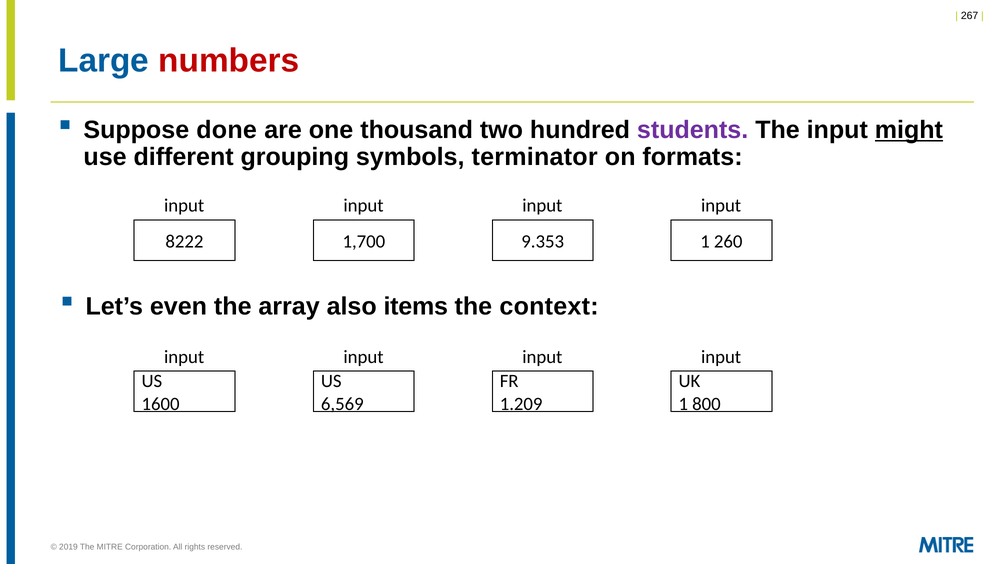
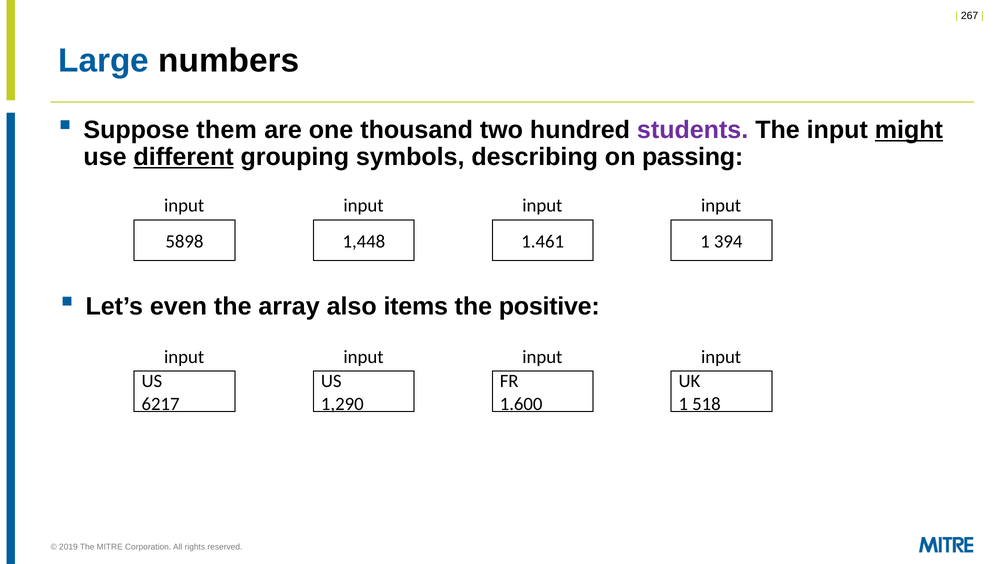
numbers colour: red -> black (229, 61)
done: done -> them (227, 130)
different underline: none -> present (184, 157)
terminator: terminator -> describing (535, 157)
formats: formats -> passing (693, 157)
8222: 8222 -> 5898 (184, 241)
1,700: 1,700 -> 1,448 (364, 241)
9.353: 9.353 -> 1.461 (543, 241)
260: 260 -> 394 (728, 241)
context: context -> positive (549, 306)
1600: 1600 -> 6217 (161, 404)
6,569: 6,569 -> 1,290 (342, 404)
1.209: 1.209 -> 1.600 (521, 404)
800: 800 -> 518 (706, 404)
